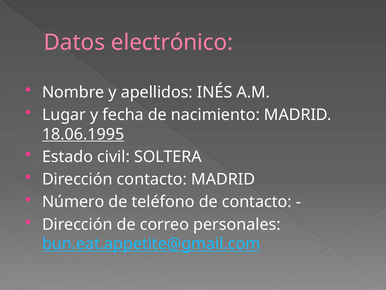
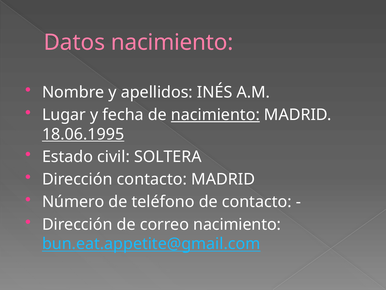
Datos electrónico: electrónico -> nacimiento (172, 42)
nacimiento underline: none -> present (215, 115)
correo personales: personales -> nacimiento (237, 224)
